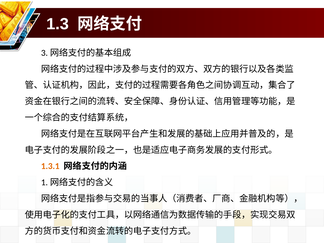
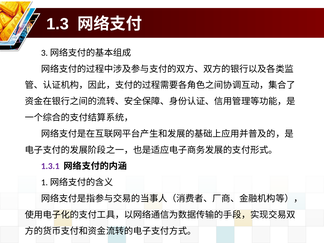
1.3.1 colour: orange -> purple (50, 166)
